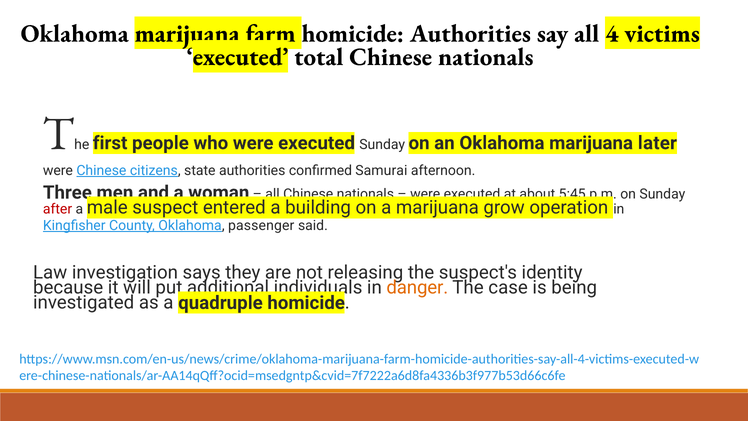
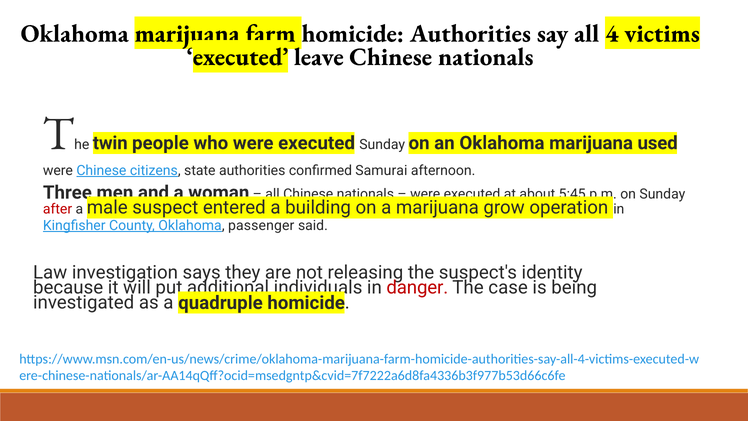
total: total -> leave (319, 57)
first: first -> twin (110, 143)
later: later -> used (658, 143)
danger colour: orange -> red (417, 287)
